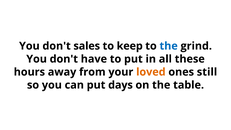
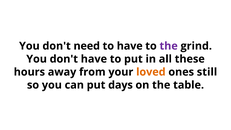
sales: sales -> need (87, 46)
to keep: keep -> have (130, 46)
the colour: blue -> purple (169, 46)
